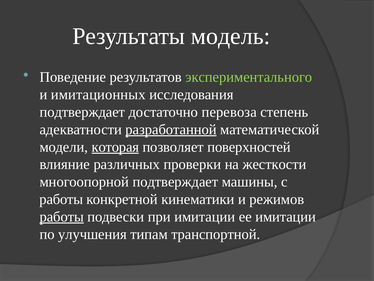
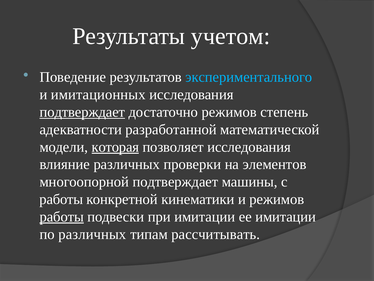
модель: модель -> учетом (231, 36)
экспериментального colour: light green -> light blue (249, 77)
подтверждает underline: none -> present (82, 112)
достаточно перевоза: перевоза -> режимов (229, 112)
разработанной underline: present -> none (171, 129)
позволяет поверхностей: поверхностей -> исследования (249, 147)
жесткости: жесткости -> элементов (275, 164)
по улучшения: улучшения -> различных (92, 234)
транспортной: транспортной -> рассчитывать (216, 234)
